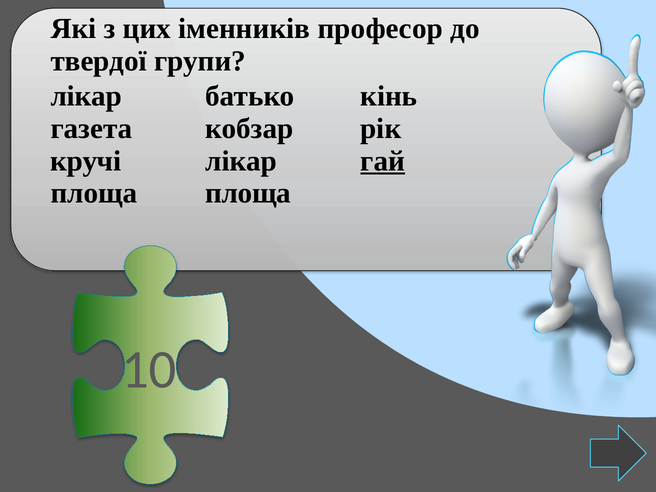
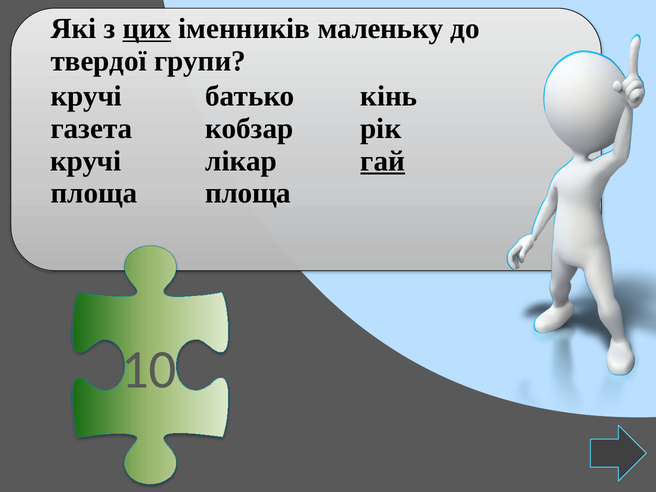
цих underline: none -> present (147, 29)
професор: професор -> маленьку (380, 29)
лікар: лікар -> кручі (86, 96)
